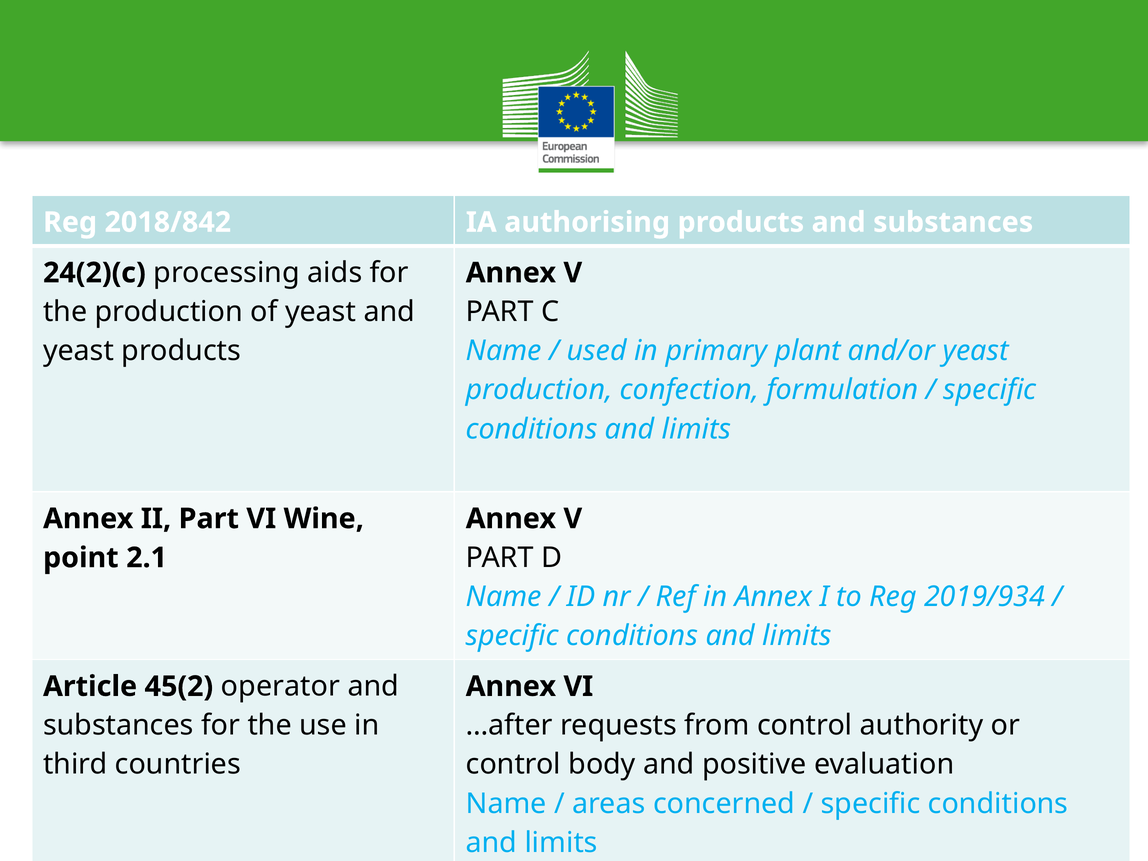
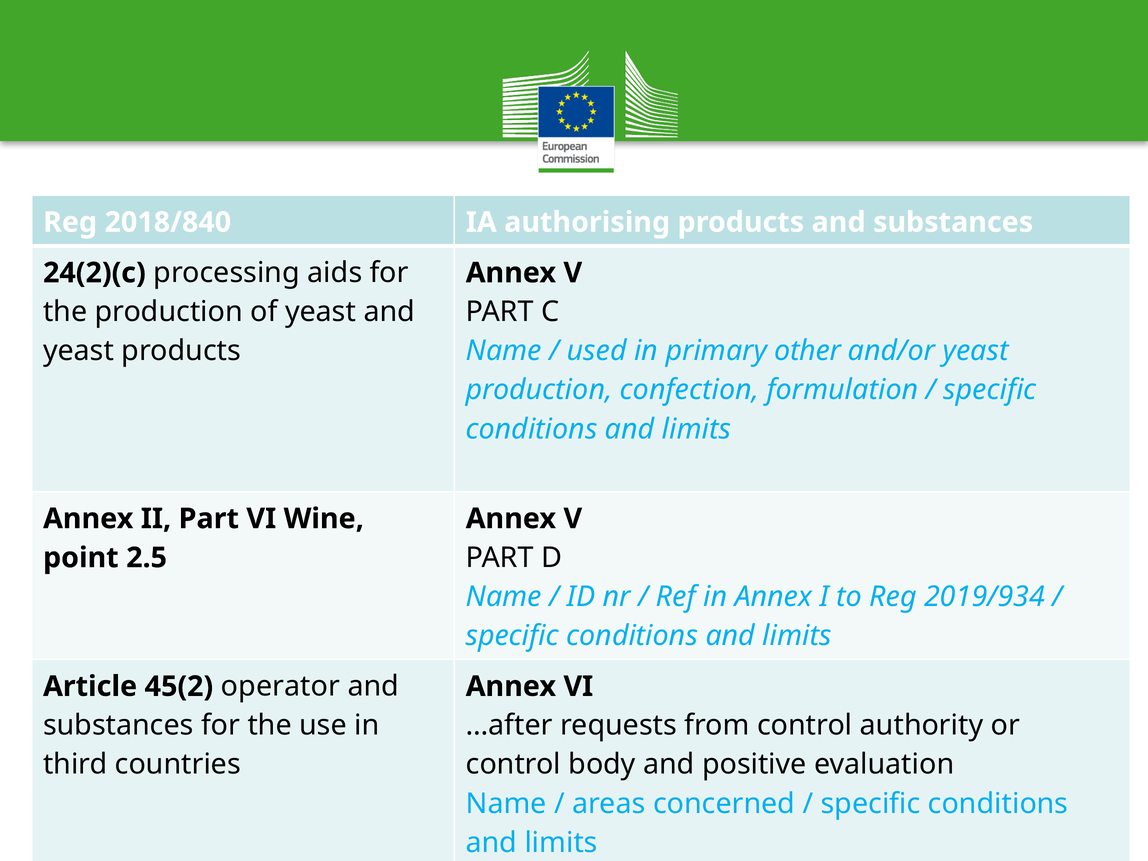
2018/842: 2018/842 -> 2018/840 (168, 222)
plant: plant -> other (808, 351)
2.1: 2.1 -> 2.5 (147, 558)
